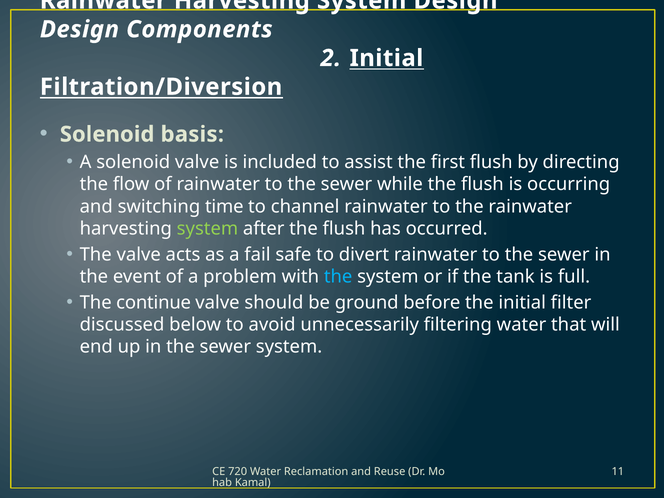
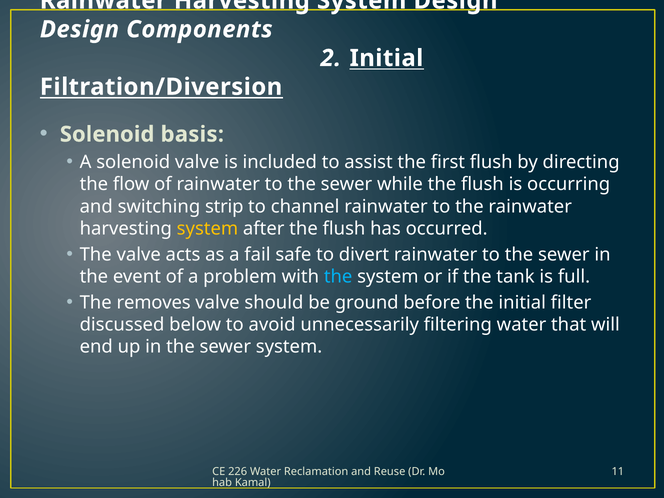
time: time -> strip (224, 206)
system colour: light green -> yellow (207, 229)
continue: continue -> removes (154, 303)
720: 720 -> 226 (238, 471)
